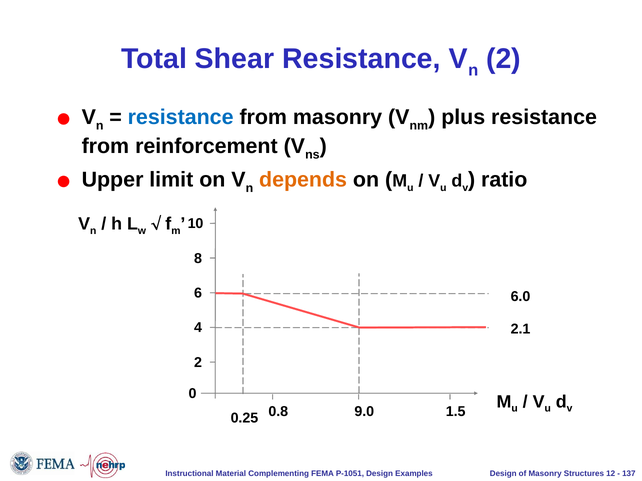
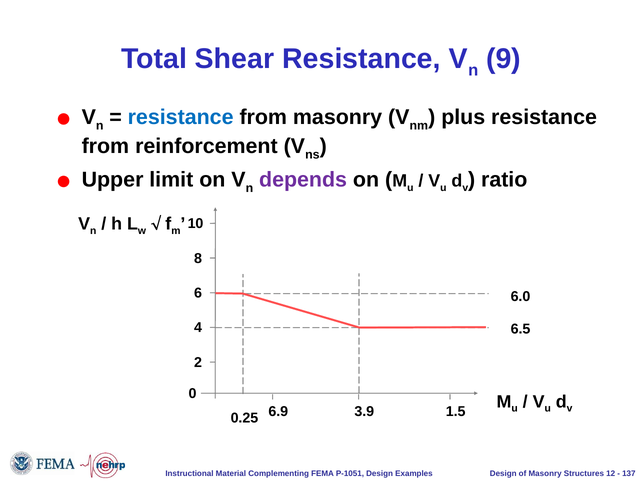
2: 2 -> 9 (504, 59)
depends colour: orange -> purple (303, 180)
2.1: 2.1 -> 6.5 (520, 329)
0.8: 0.8 -> 6.9 (278, 412)
9.0: 9.0 -> 3.9 (364, 412)
